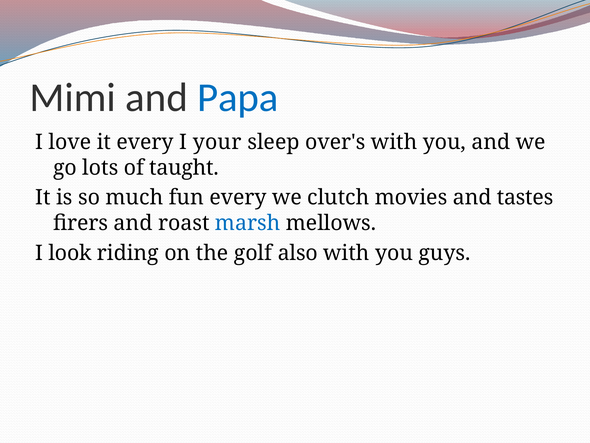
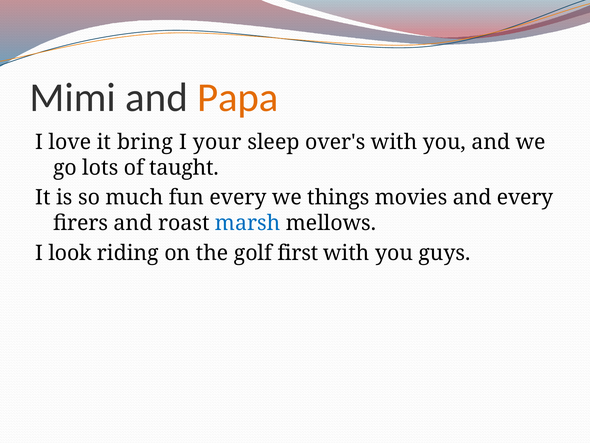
Papa colour: blue -> orange (238, 97)
it every: every -> bring (145, 142)
clutch: clutch -> things (338, 197)
and tastes: tastes -> every (525, 197)
also: also -> first (298, 253)
